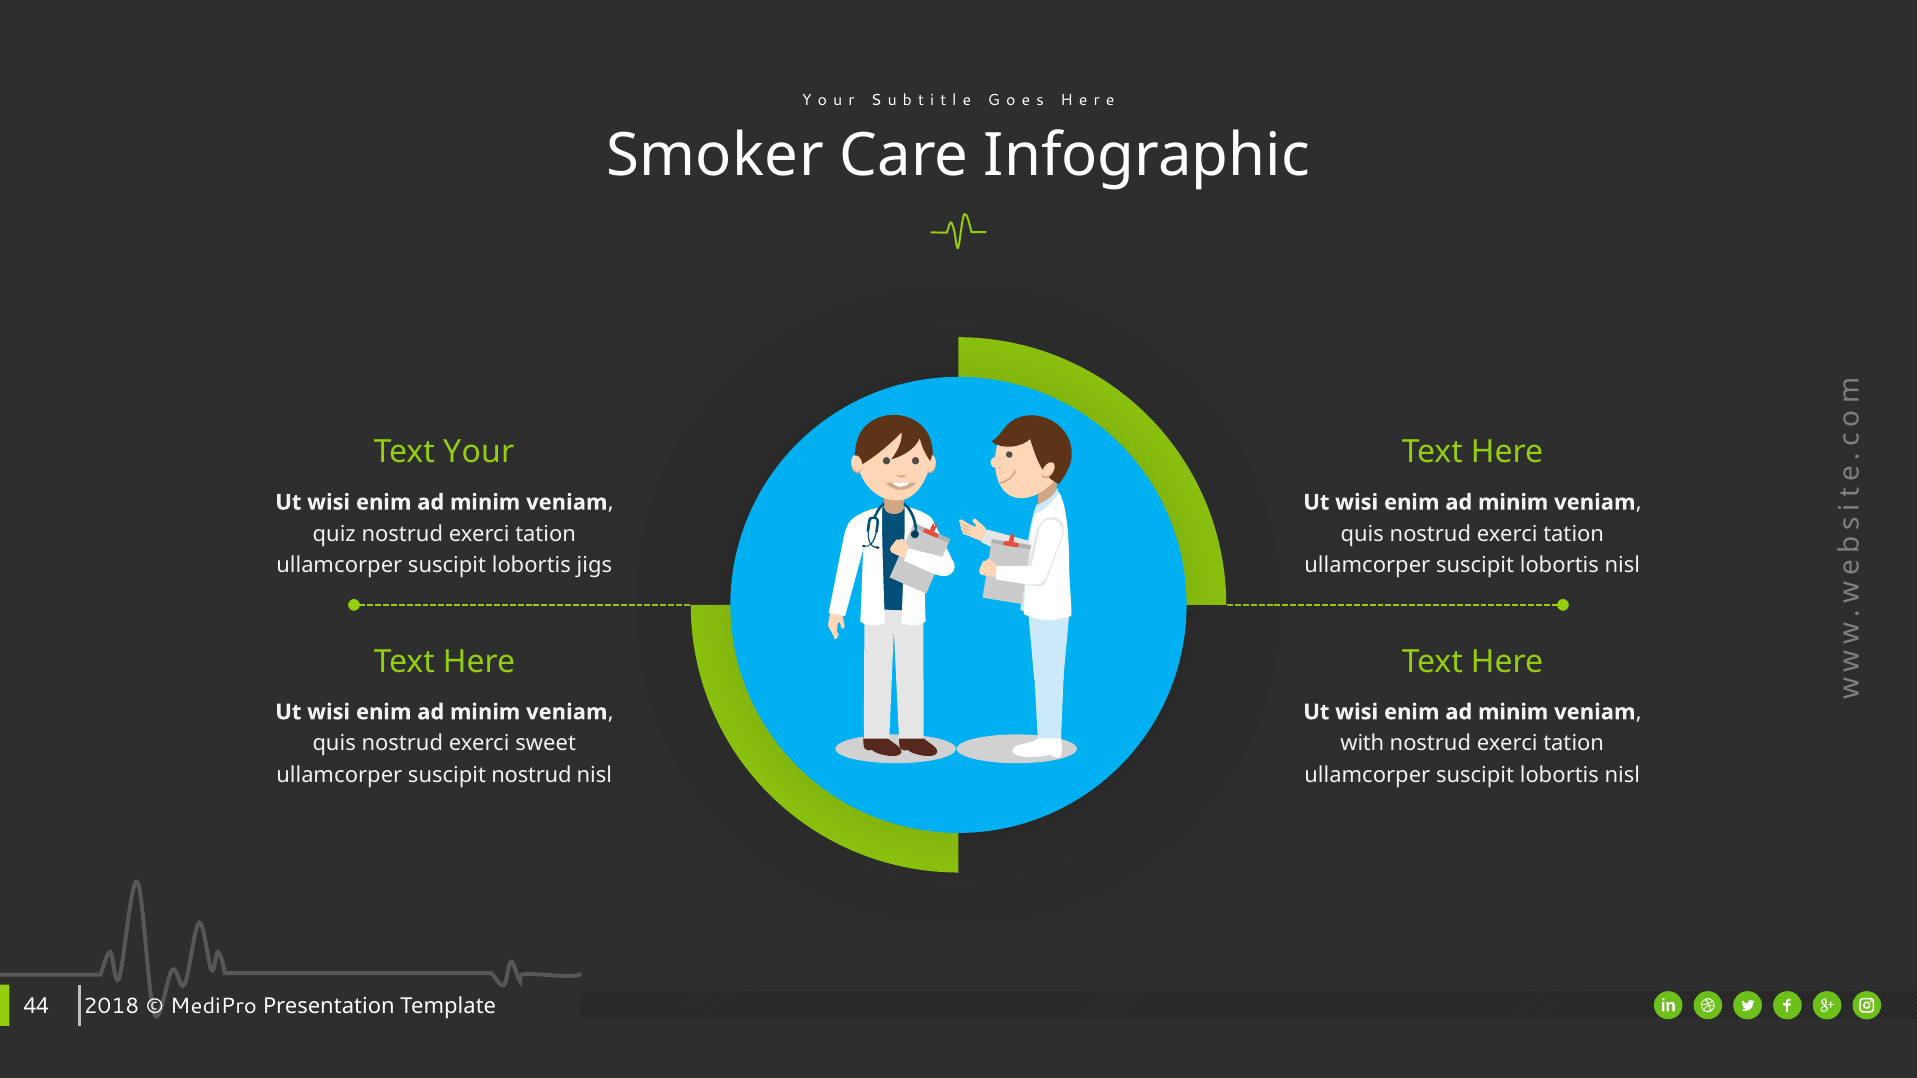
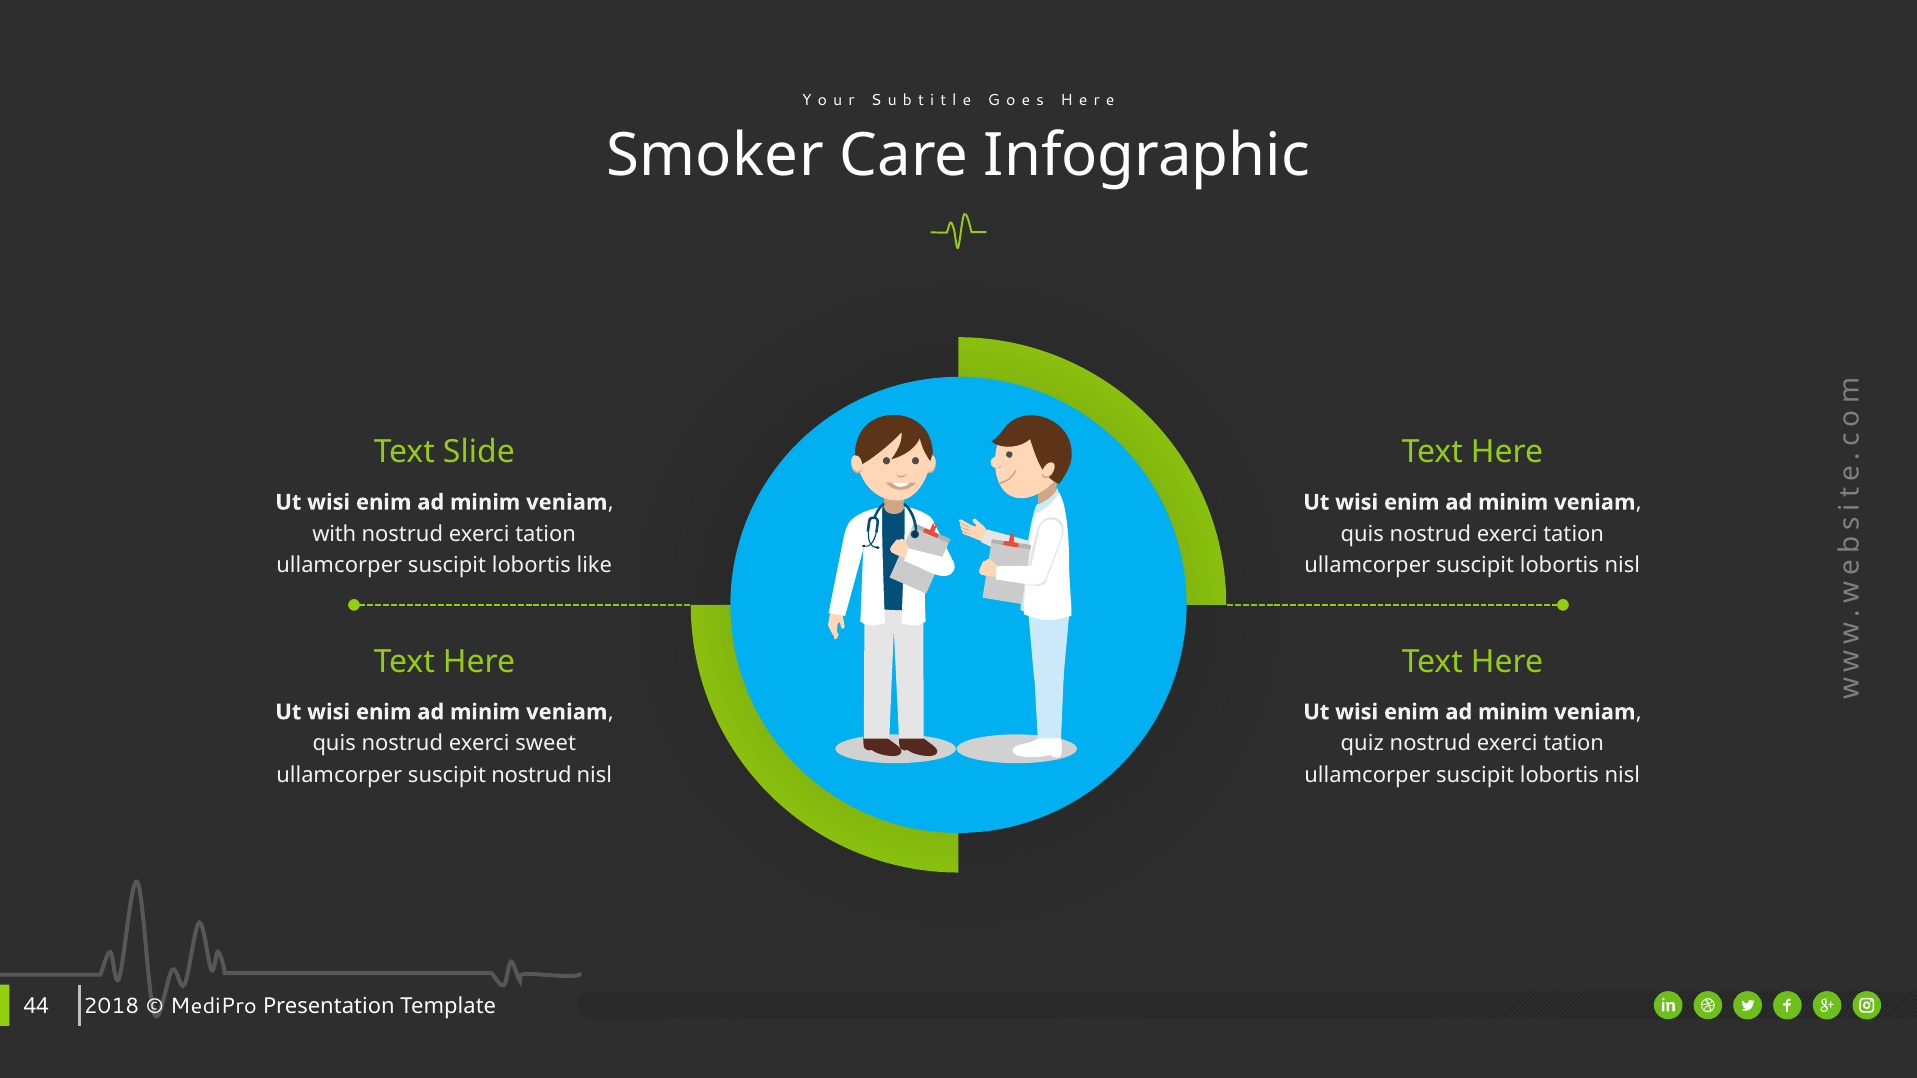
Your: Your -> Slide (479, 453)
quiz: quiz -> with (334, 534)
jigs: jigs -> like (594, 566)
with: with -> quiz (1362, 744)
